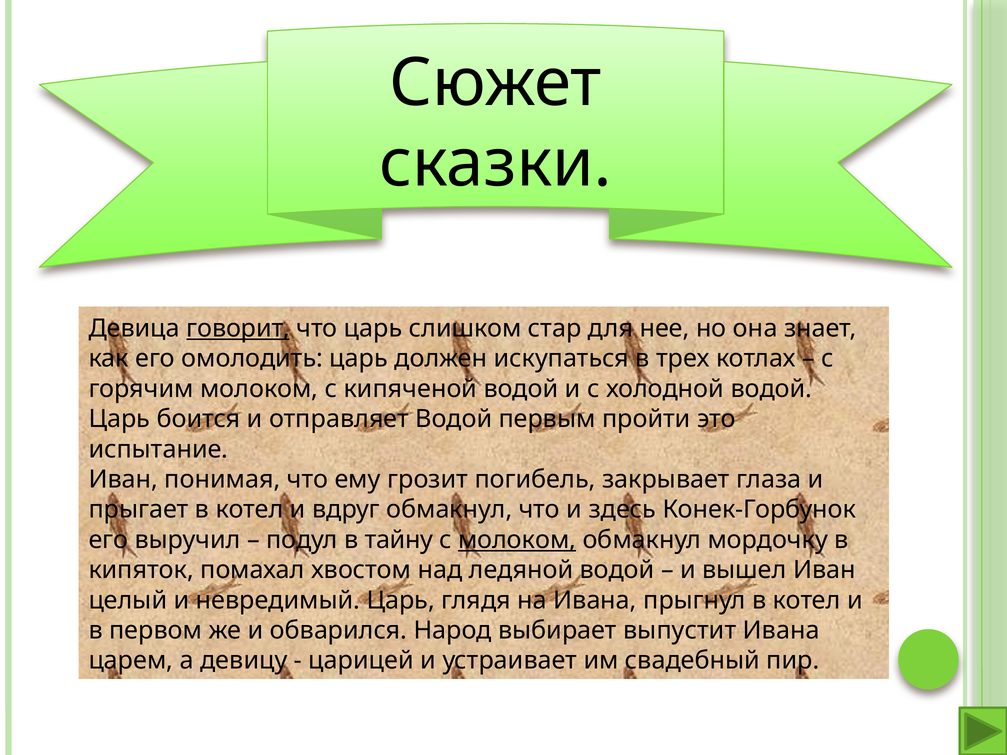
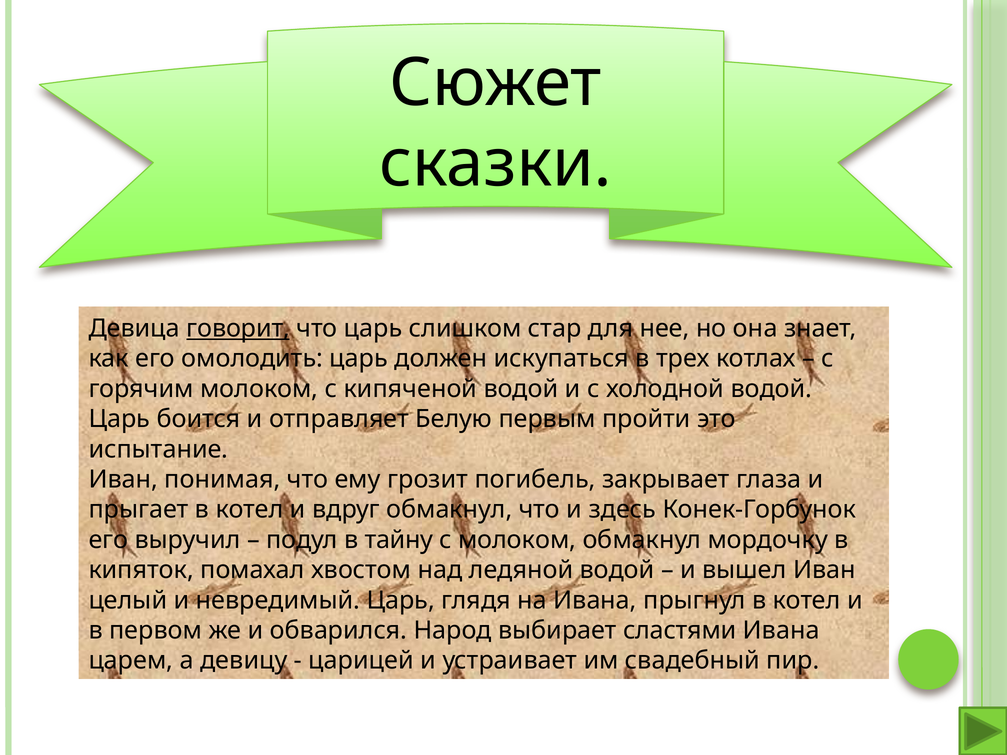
отправляет Водой: Водой -> Белую (454, 419)
молоком underline: present -> none (517, 540)
выпустит: выпустит -> сластями (680, 631)
